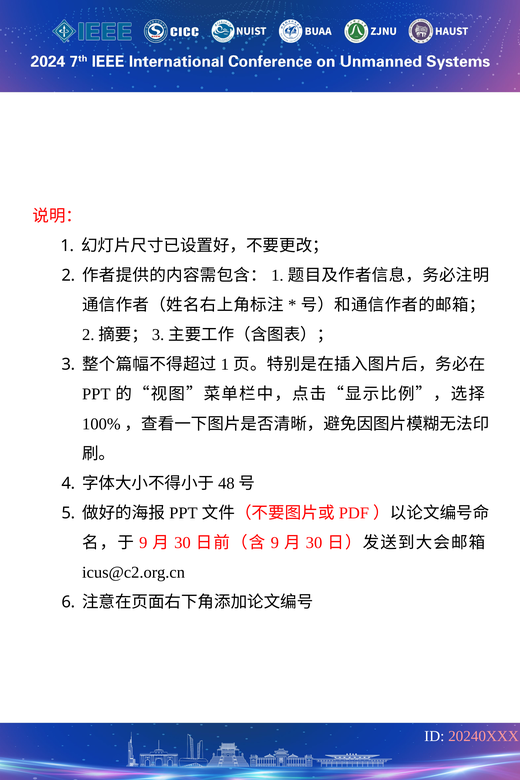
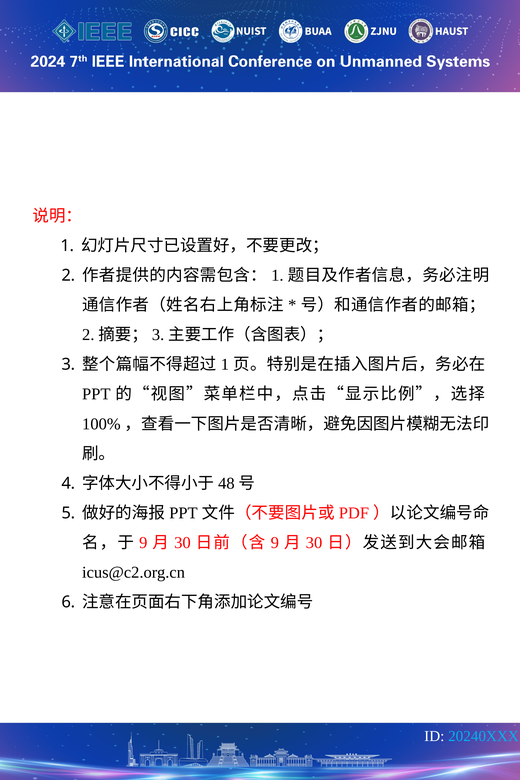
20240XXX colour: pink -> light blue (483, 736)
